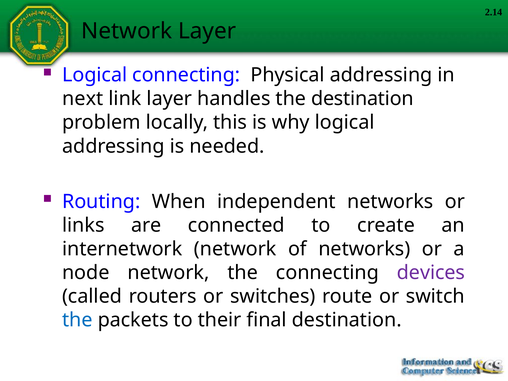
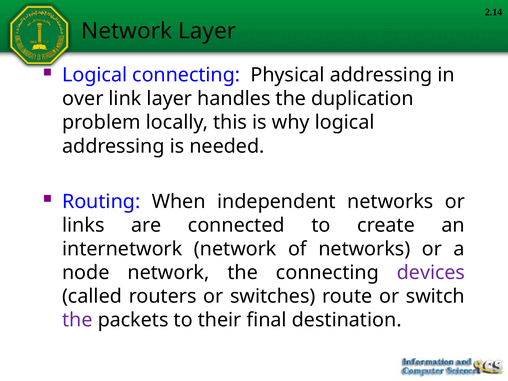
next: next -> over (83, 99)
the destination: destination -> duplication (362, 99)
the colour: blue -> purple (77, 320)
